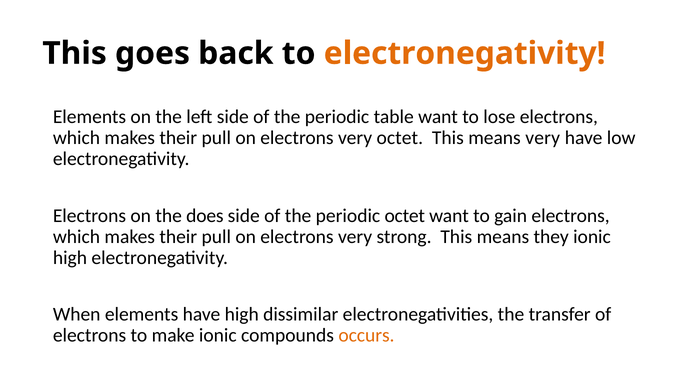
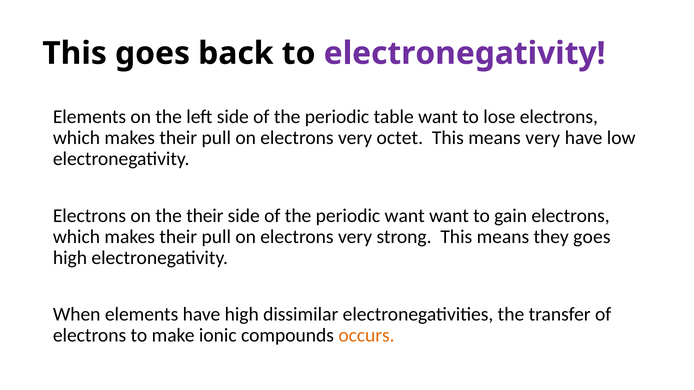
electronegativity colour: orange -> purple (465, 53)
the does: does -> their (205, 216)
periodic octet: octet -> want (405, 216)
they ionic: ionic -> goes (592, 237)
